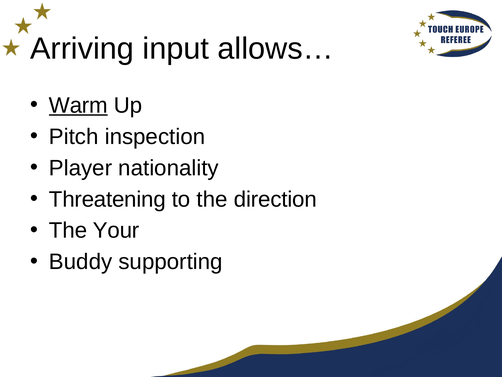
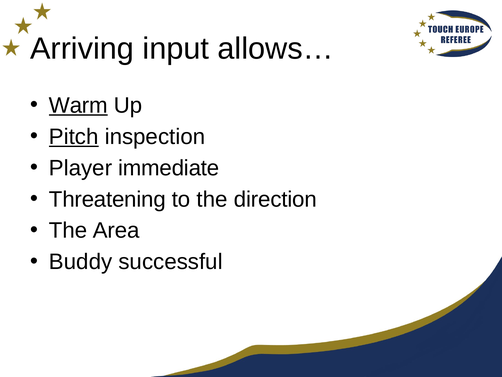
Pitch underline: none -> present (74, 137)
nationality: nationality -> immediate (169, 168)
Your: Your -> Area (116, 230)
supporting: supporting -> successful (171, 262)
